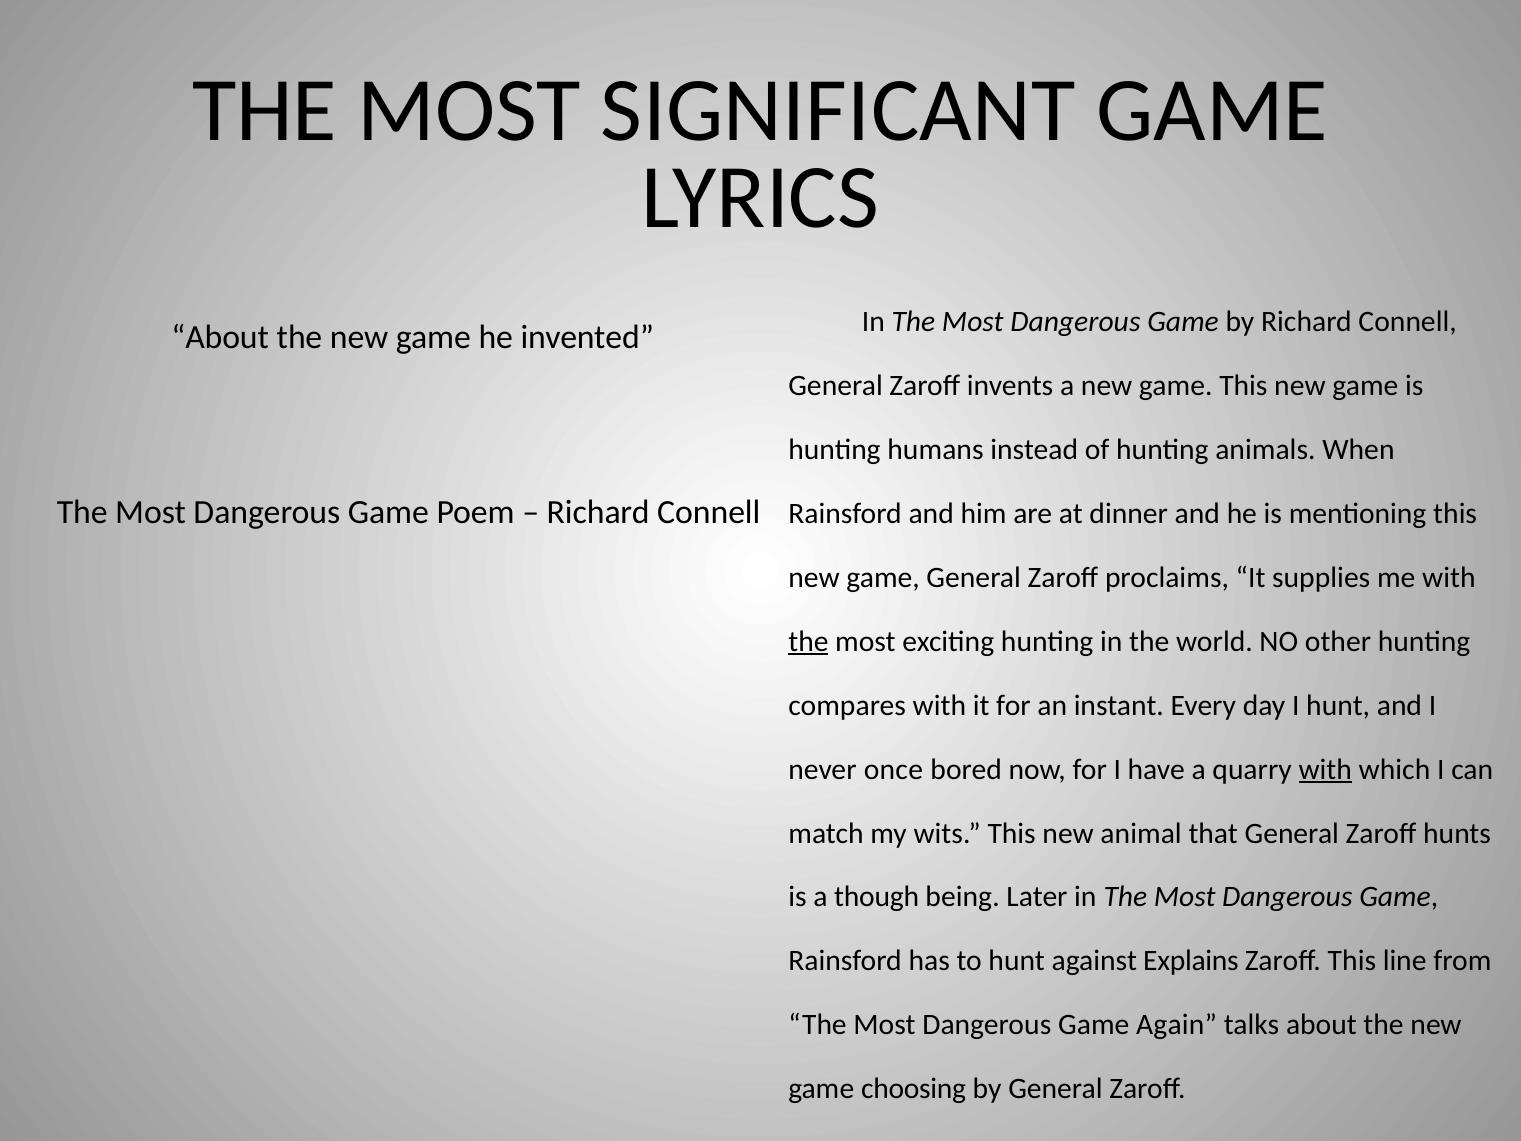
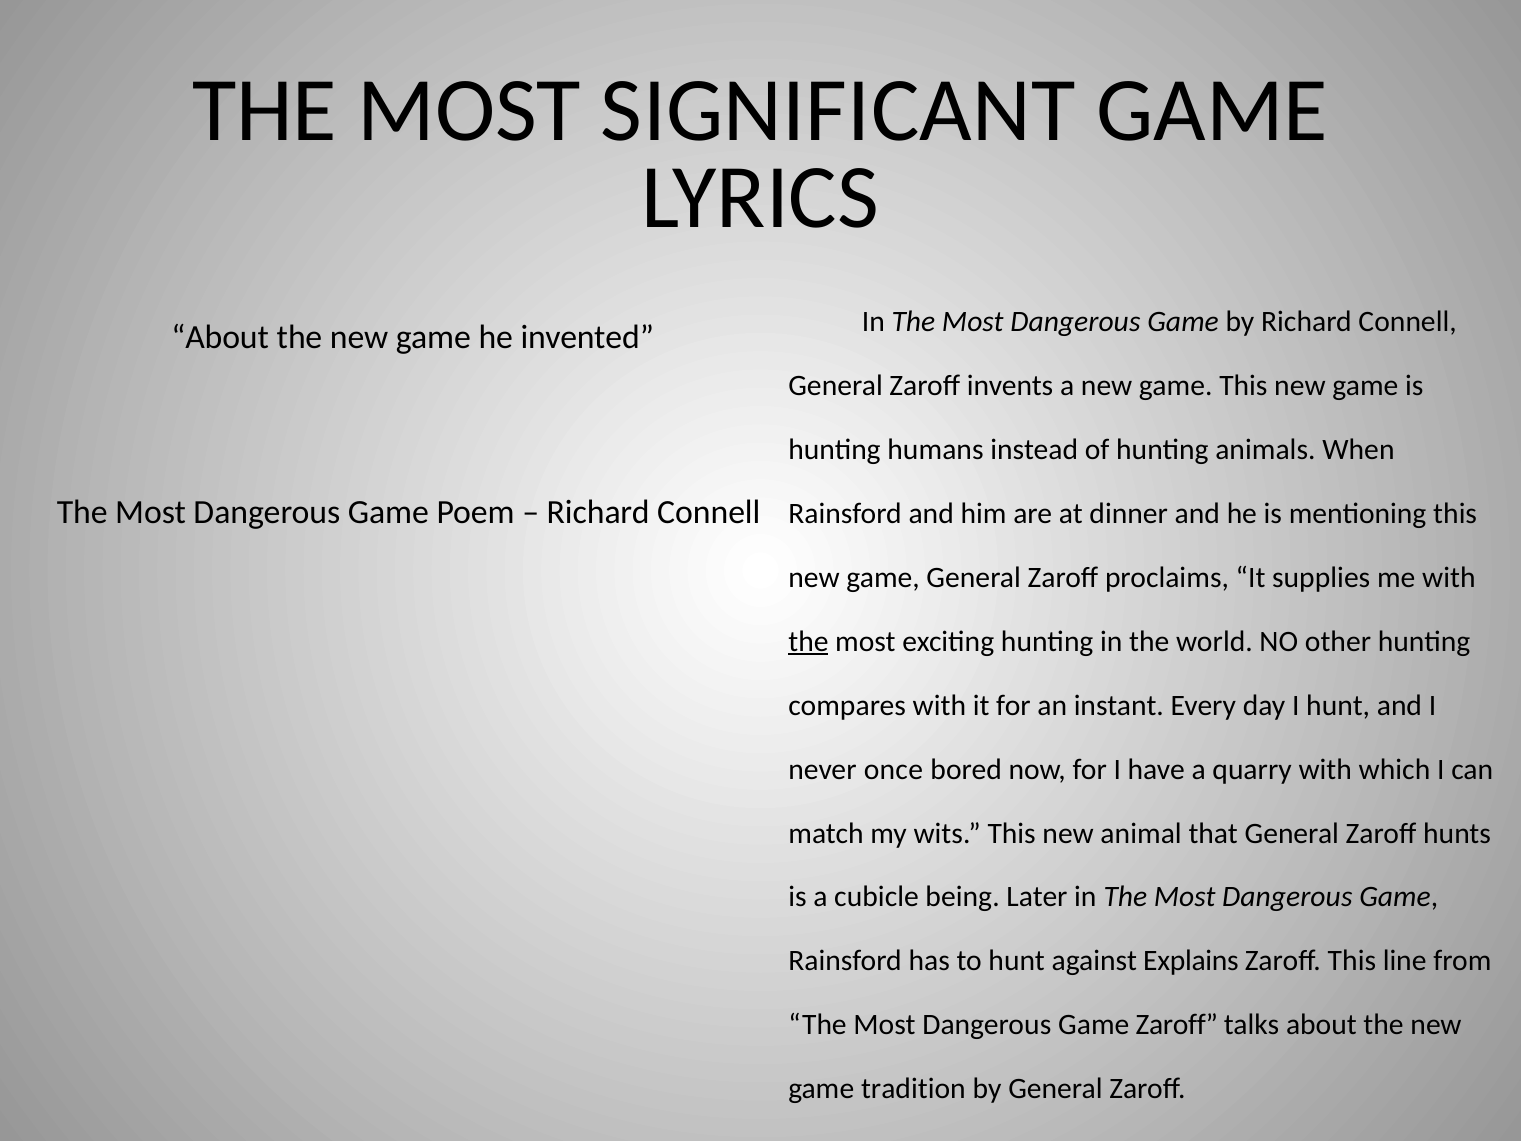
with underline: present -> none (1325, 769)
though: though -> cubicle (877, 897)
Game Again: Again -> Zaroff (1177, 1025)
choosing: choosing -> tradition (913, 1089)
